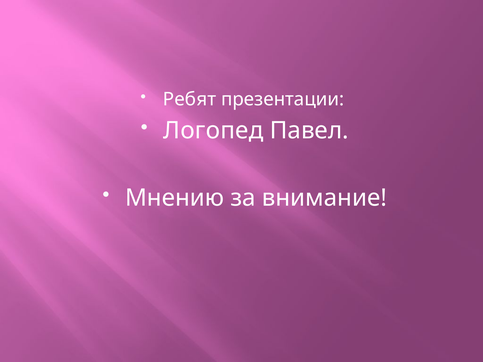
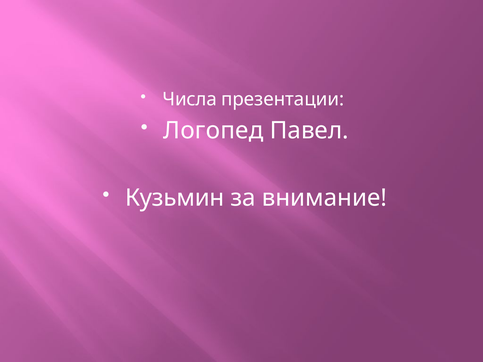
Ребят: Ребят -> Числа (190, 99)
Мнению: Мнению -> Кузьмин (175, 198)
